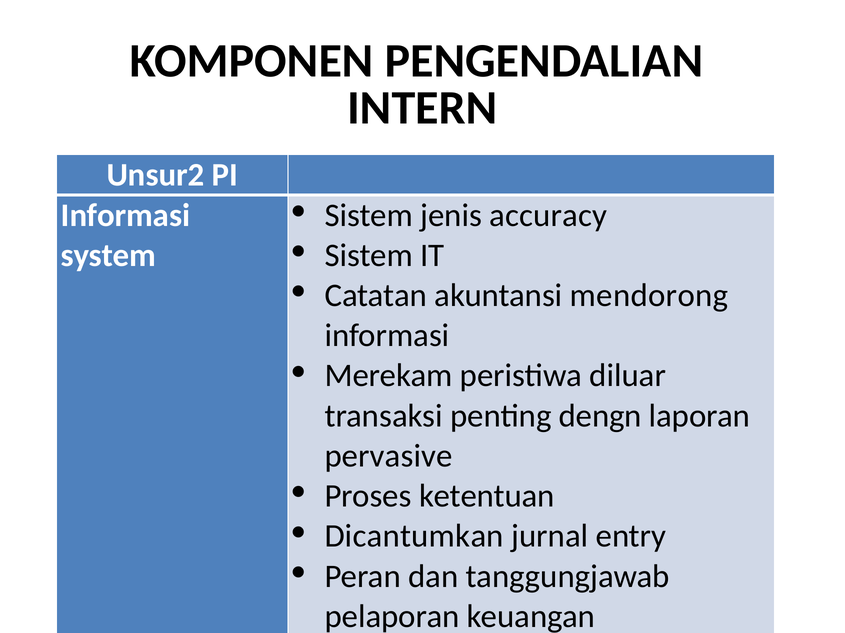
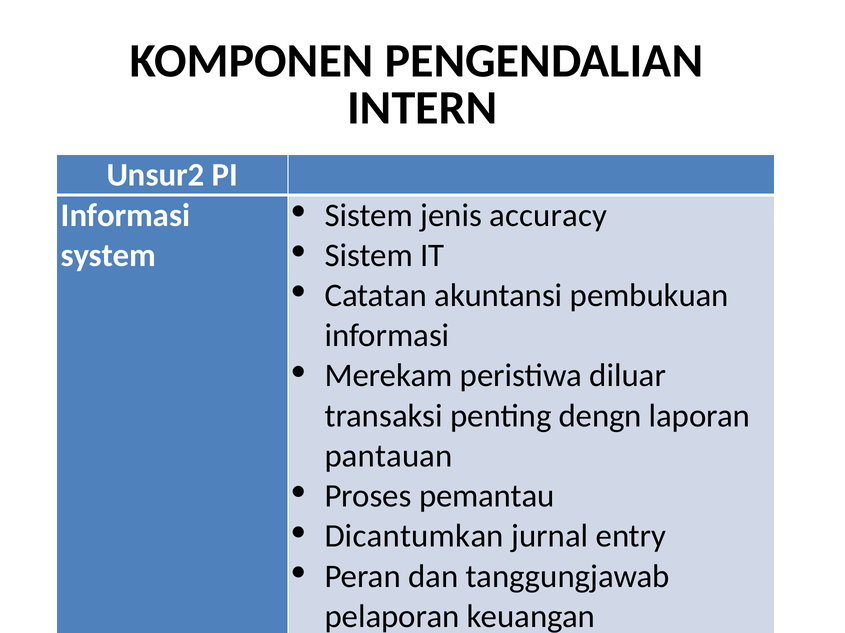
mendorong: mendorong -> pembukuan (649, 296)
pervasive: pervasive -> pantauan (389, 456)
ketentuan: ketentuan -> pemantau (487, 497)
